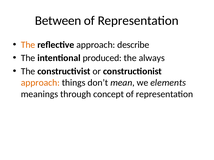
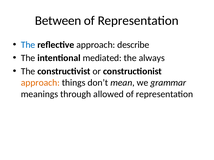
The colour: orange -> blue (28, 45)
produced: produced -> mediated (102, 58)
elements: elements -> grammar (168, 83)
concept: concept -> allowed (109, 94)
